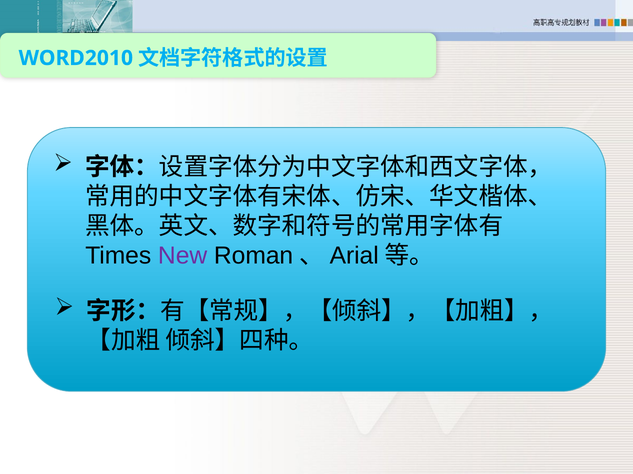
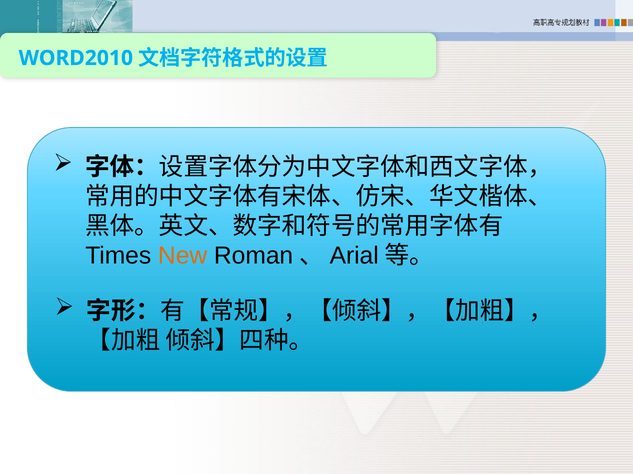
New colour: purple -> orange (183, 256)
